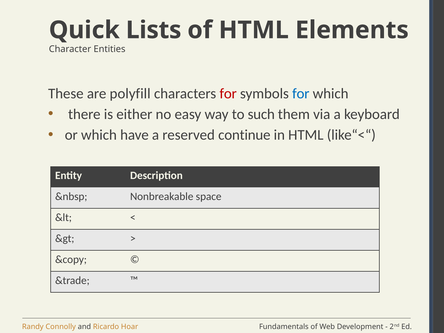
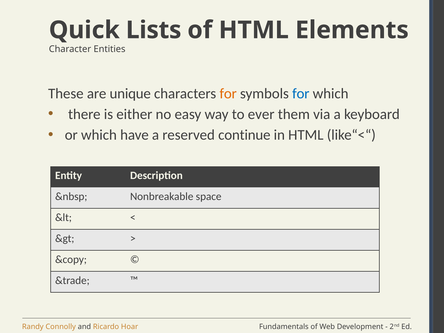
polyfill: polyfill -> unique (130, 94)
for colour: red -> orange (228, 94)
such: such -> ever (261, 114)
